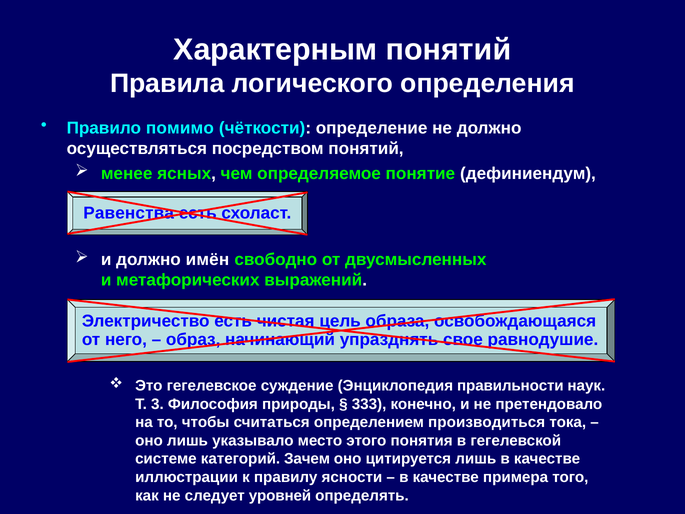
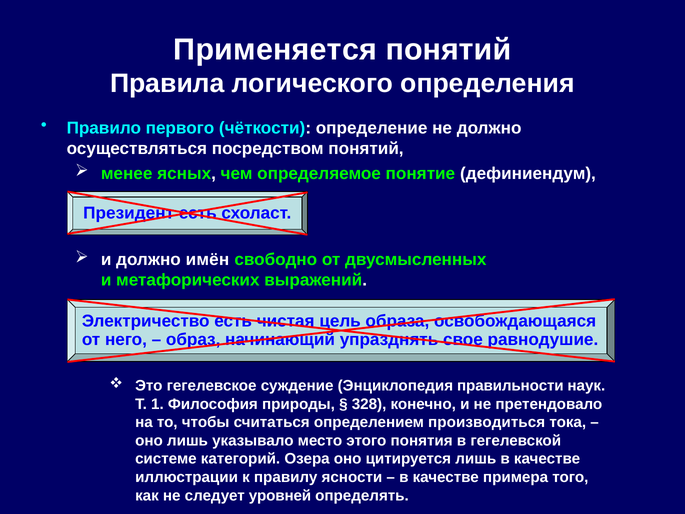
Характерным: Характерным -> Применяется (275, 49)
помимо: помимо -> первого (180, 128)
Равенства: Равенства -> Президент (129, 213)
3: 3 -> 1 (157, 404)
333: 333 -> 328 (369, 404)
Зачем: Зачем -> Озера (307, 459)
